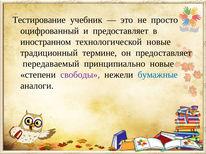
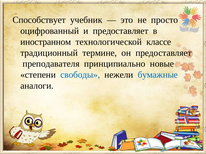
Тестирование: Тестирование -> Способствует (39, 20)
технологической новые: новые -> классе (159, 42)
передаваемый: передаваемый -> преподавателя (51, 64)
свободы colour: purple -> blue (80, 75)
